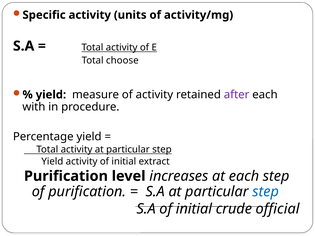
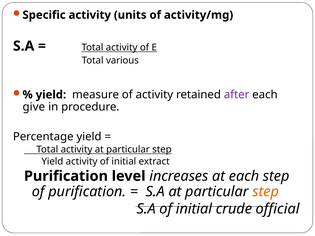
choose: choose -> various (122, 60)
with: with -> give (34, 107)
step colour: blue -> orange (266, 192)
